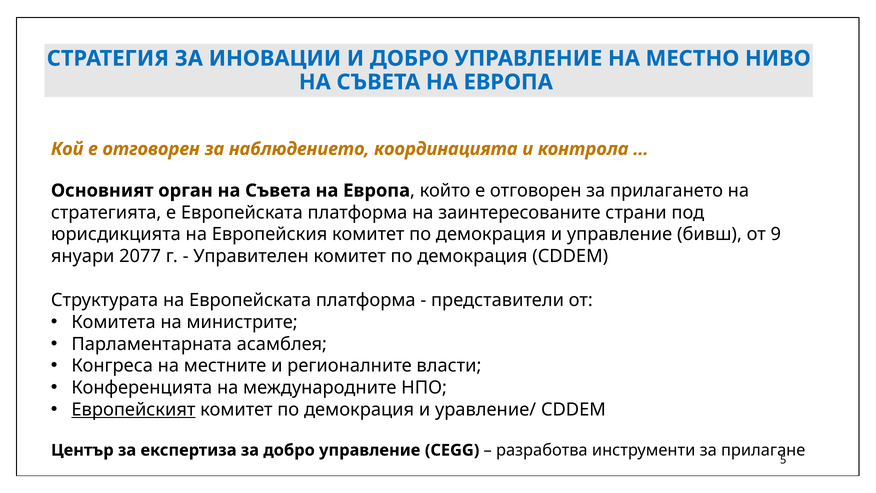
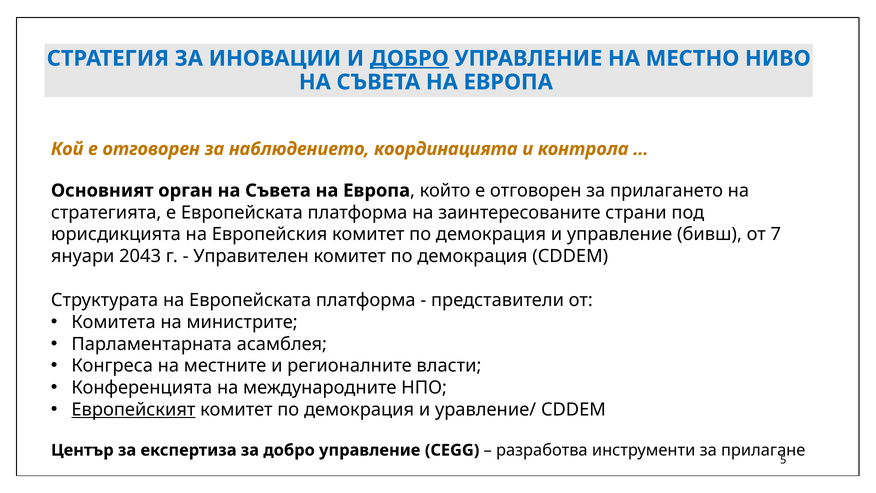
ДОБРО underline: none -> present (409, 58)
9: 9 -> 7 (776, 234)
2077: 2077 -> 2043 (140, 256)
